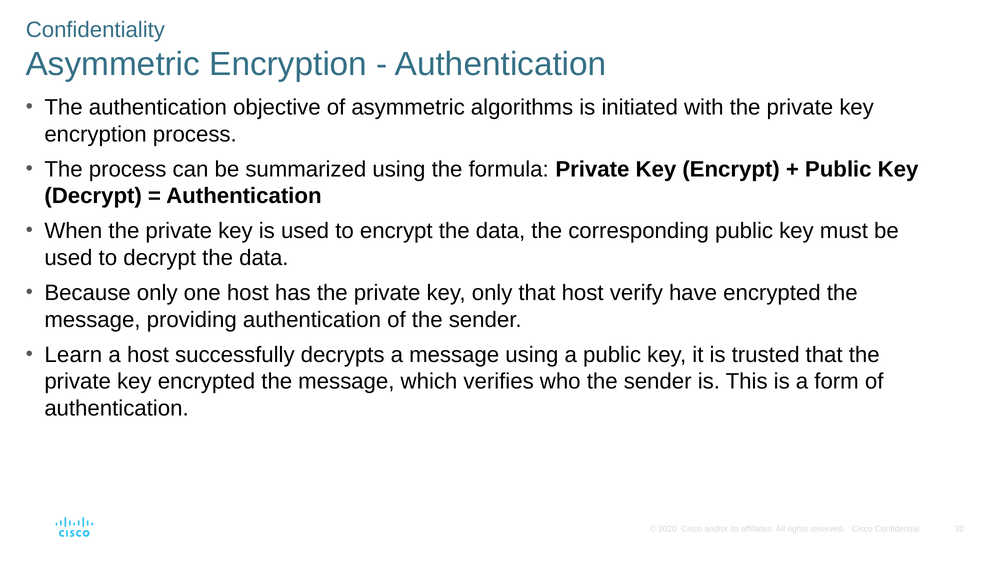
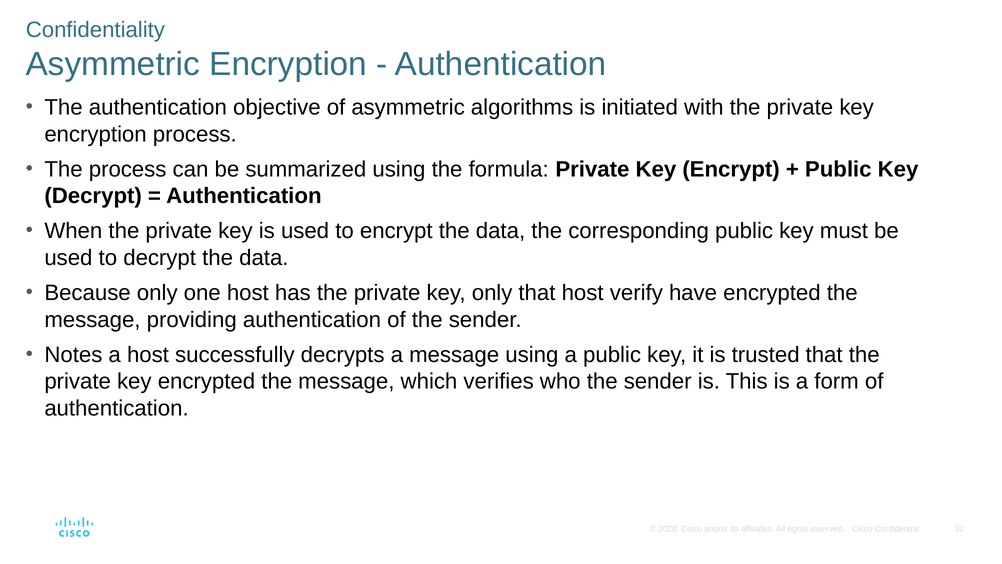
Learn: Learn -> Notes (73, 355)
